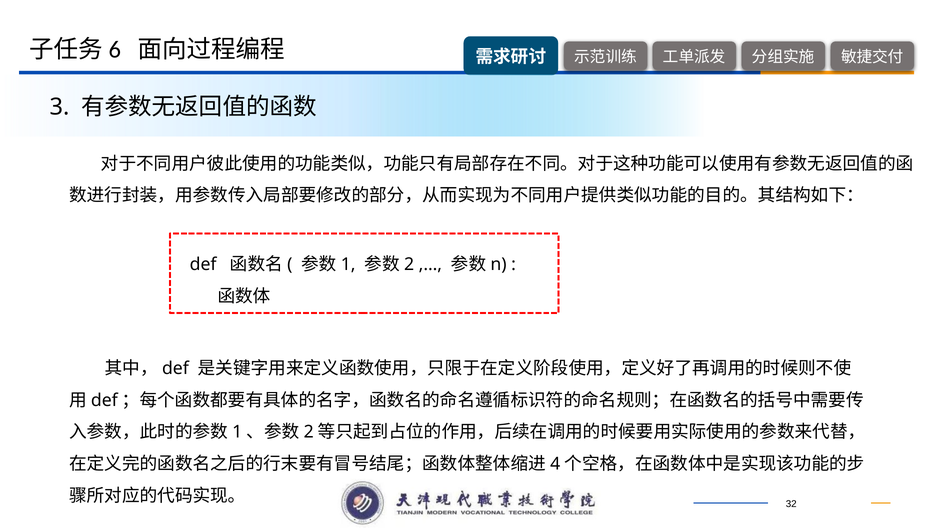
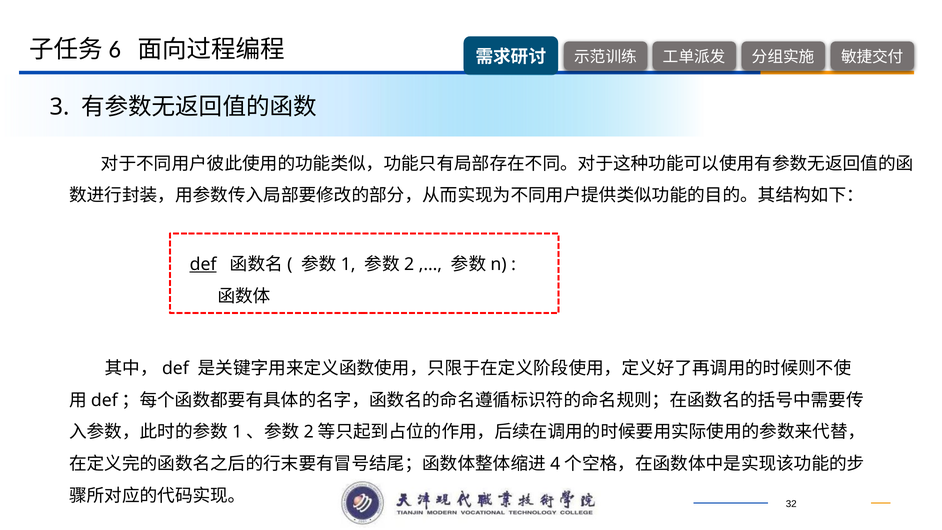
def underline: none -> present (203, 265)
